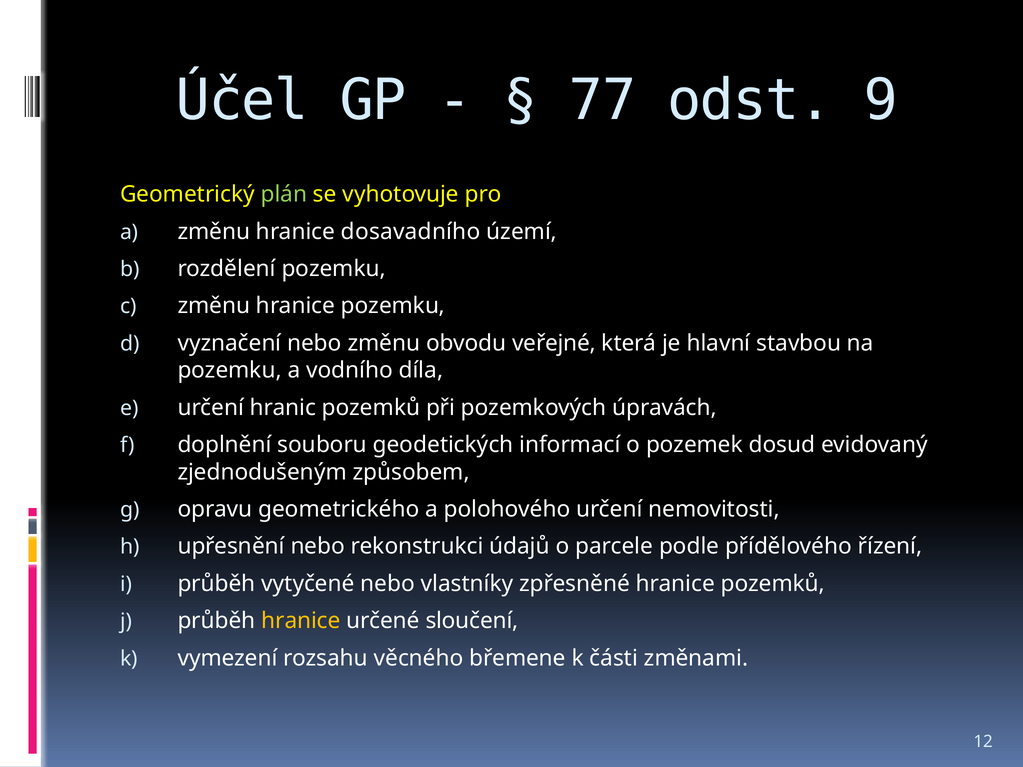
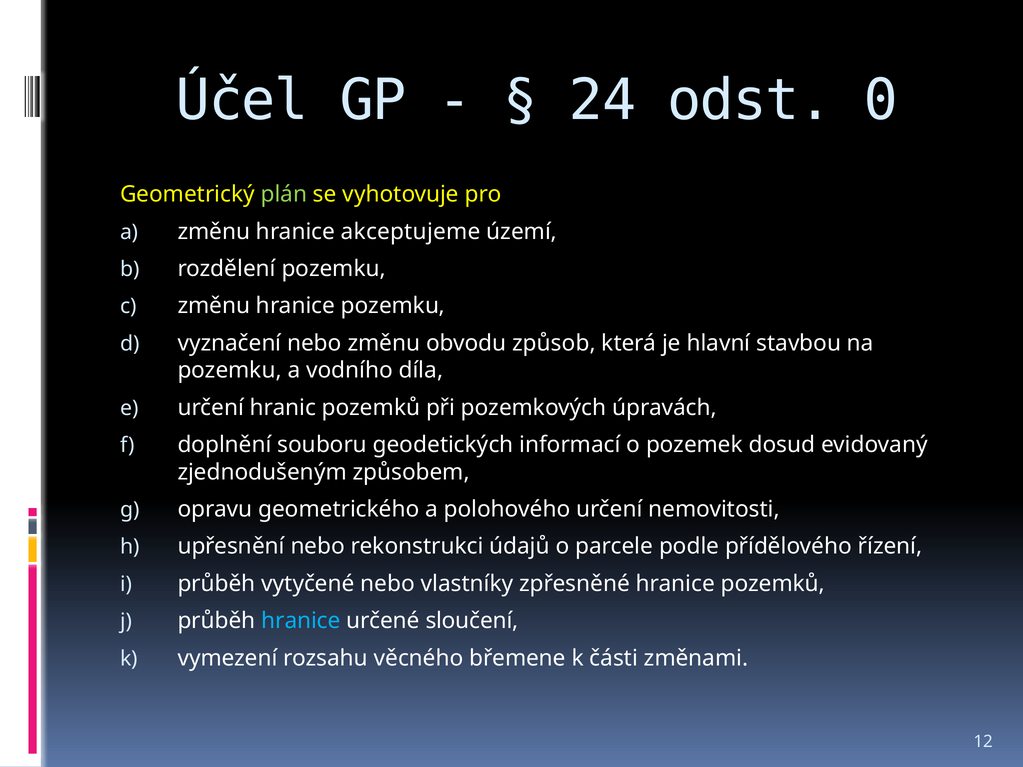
77: 77 -> 24 (603, 100)
9: 9 -> 0 (881, 100)
dosavadního: dosavadního -> akceptujeme (411, 232)
veřejné: veřejné -> způsob (554, 343)
hranice colour: yellow -> light blue (301, 621)
